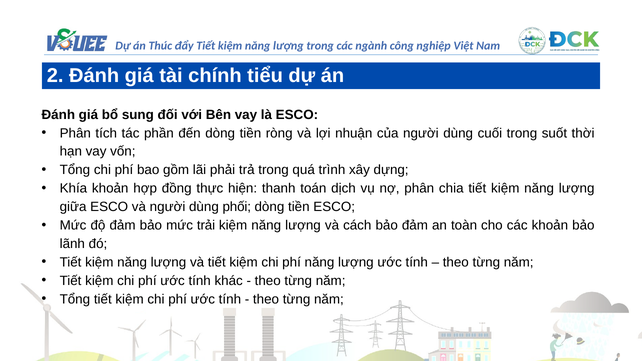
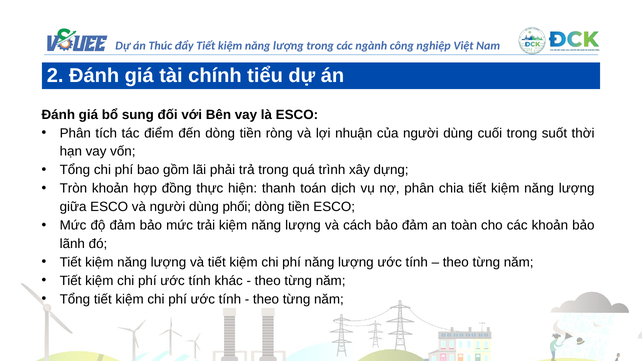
phần: phần -> điểm (159, 133)
Khía: Khía -> Tròn (73, 189)
